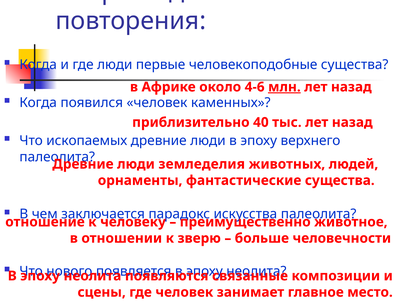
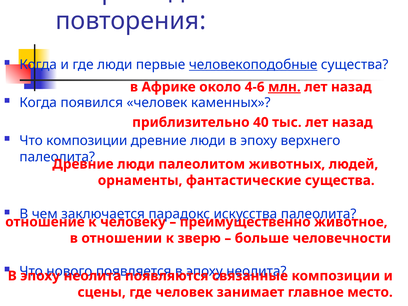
человекоподобные underline: none -> present (253, 65)
Что ископаемых: ископаемых -> композиции (87, 141)
земледелия: земледелия -> палеолитом (202, 164)
